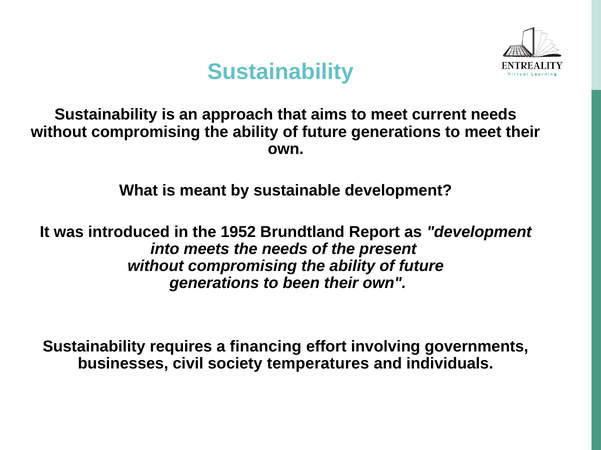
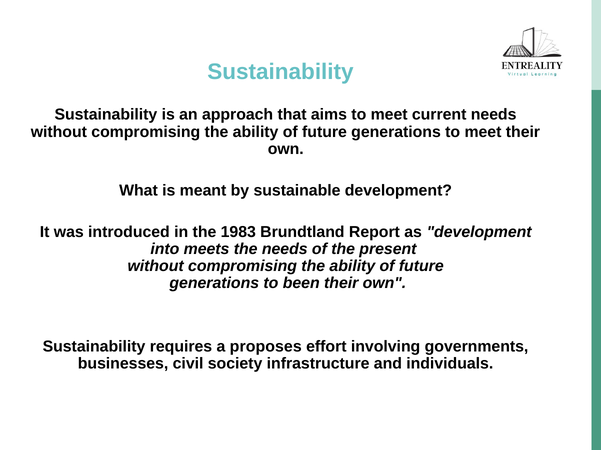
1952: 1952 -> 1983 (238, 232)
financing: financing -> proposes (266, 347)
temperatures: temperatures -> infrastructure (318, 364)
